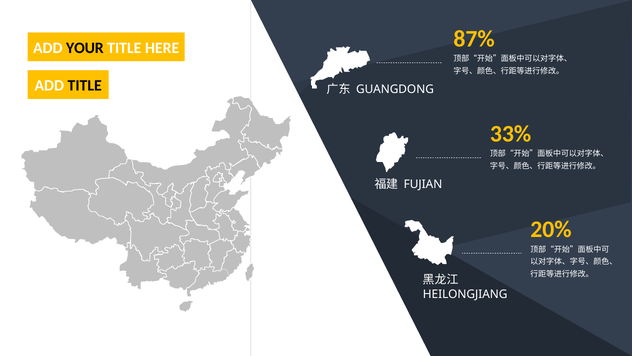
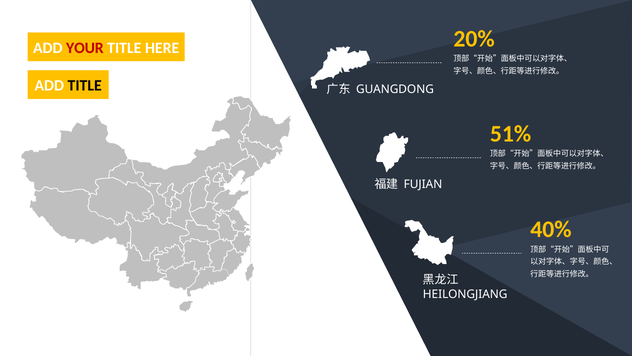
87%: 87% -> 20% (474, 39)
YOUR colour: black -> red (85, 48)
33%: 33% -> 51% (511, 133)
20%: 20% -> 40% (551, 229)
